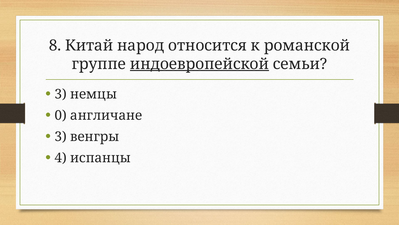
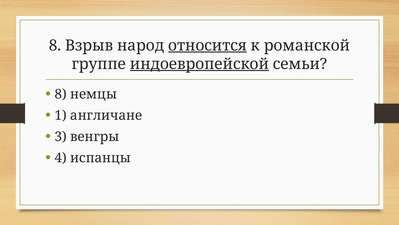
Китай: Китай -> Взрыв (89, 45)
относится underline: none -> present (208, 45)
3: 3 -> 8 (61, 94)
0: 0 -> 1 (61, 115)
